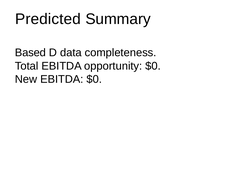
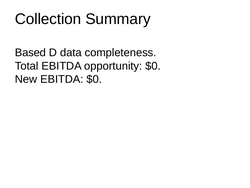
Predicted: Predicted -> Collection (48, 19)
